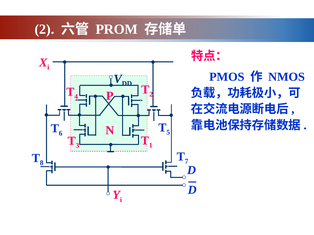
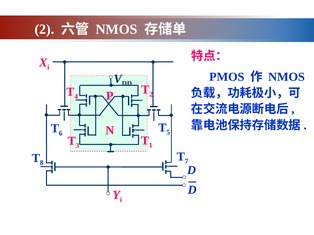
PROM: PROM -> NMOS (117, 29)
